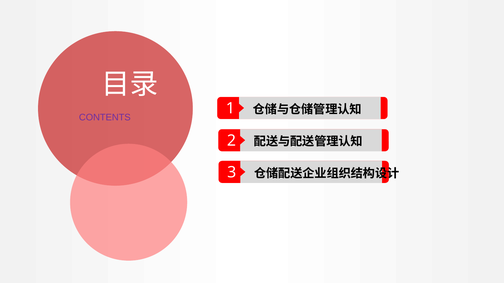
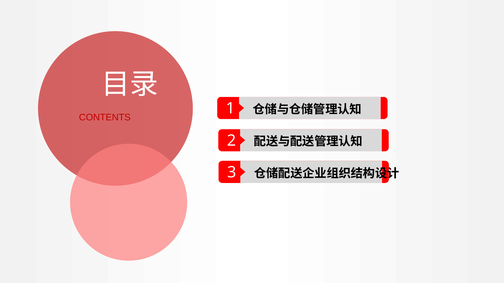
CONTENTS colour: purple -> red (105, 117)
